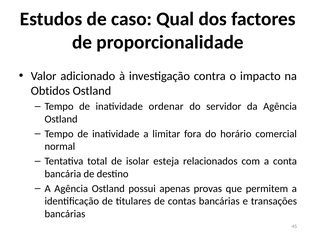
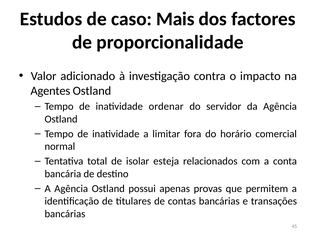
Qual: Qual -> Mais (175, 19)
Obtidos: Obtidos -> Agentes (50, 91)
